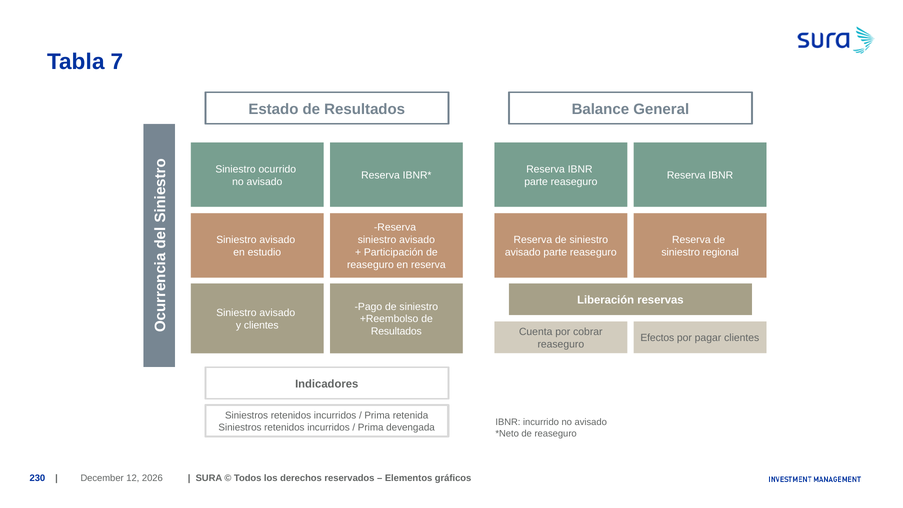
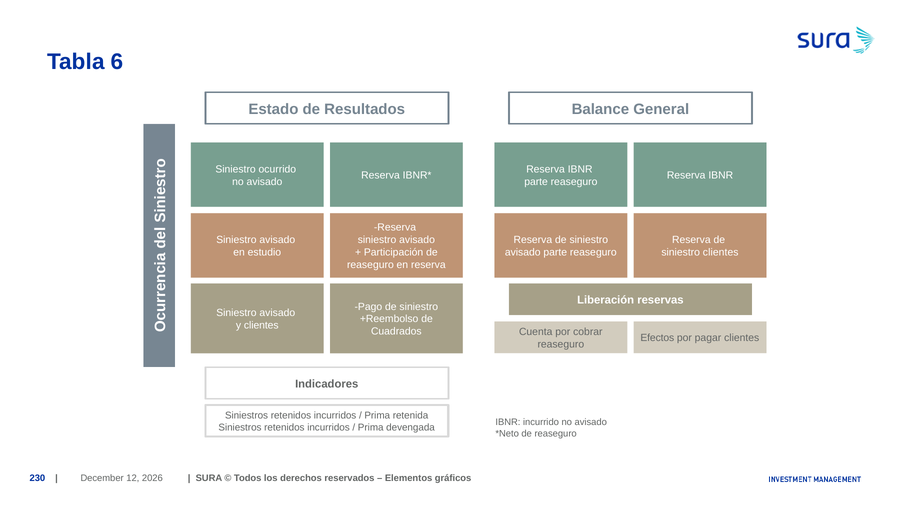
7: 7 -> 6 (117, 62)
siniestro regional: regional -> clientes (721, 252)
Resultados: Resultados -> Cuadrados (396, 332)
